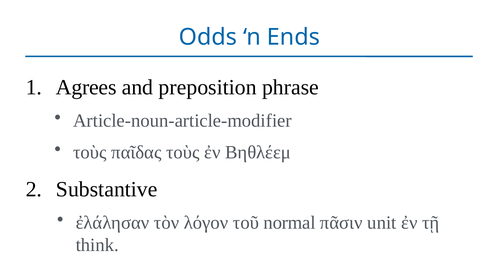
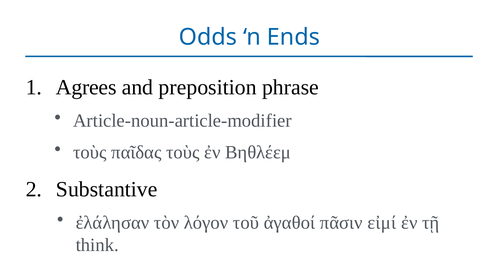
normal: normal -> ἀγαθοί (289, 223)
unit: unit -> εἰμί (382, 223)
